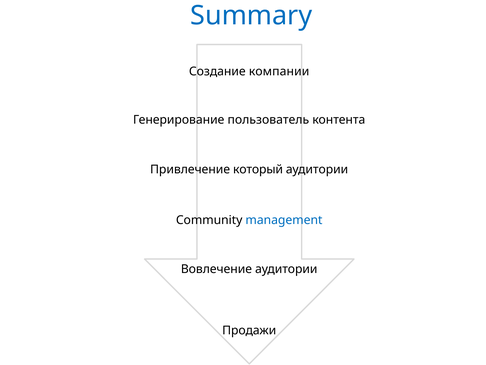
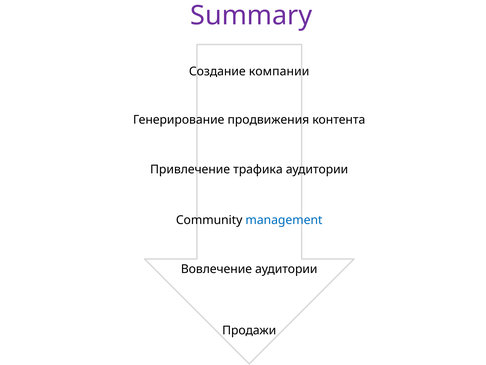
Summary colour: blue -> purple (251, 15)
пользователь: пользователь -> продвижения (268, 120)
который: который -> трафика (258, 169)
